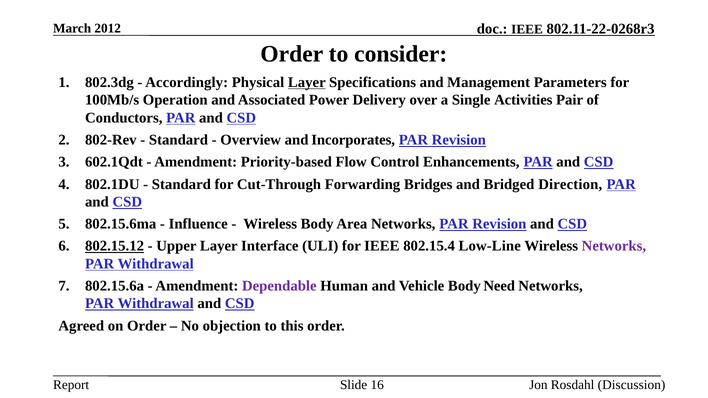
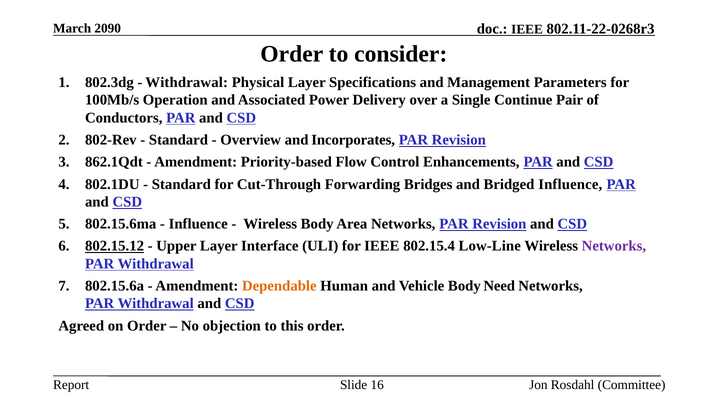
2012: 2012 -> 2090 (108, 28)
Accordingly: Accordingly -> Withdrawal (187, 82)
Layer underline: present -> none (307, 82)
Activities: Activities -> Continue (523, 100)
602.1Qdt: 602.1Qdt -> 862.1Qdt (114, 162)
Bridged Direction: Direction -> Influence (570, 184)
Dependable colour: purple -> orange (279, 286)
Discussion: Discussion -> Committee (632, 385)
